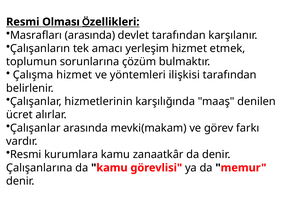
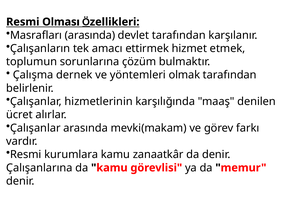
yerleşim: yerleşim -> ettirmek (147, 48)
Çalışma hizmet: hizmet -> dernek (74, 75)
ilişkisi: ilişkisi -> olmak (184, 75)
